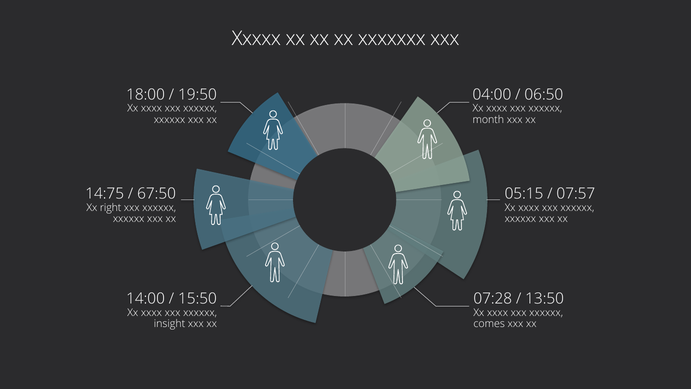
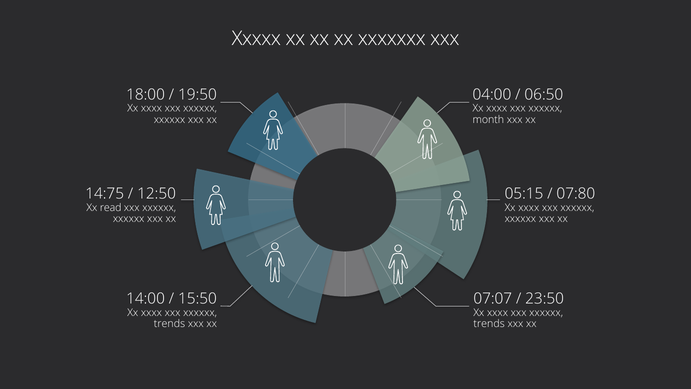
67:50: 67:50 -> 12:50 (157, 194)
07:57: 07:57 -> 07:80 (576, 194)
right: right -> read (111, 207)
07:28: 07:28 -> 07:07 (493, 299)
13:50: 13:50 -> 23:50 (545, 299)
insight: insight -> trends (169, 324)
comes: comes -> trends (489, 324)
